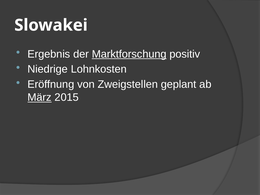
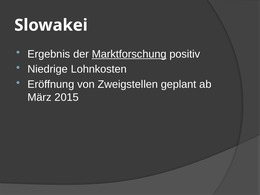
März underline: present -> none (40, 97)
